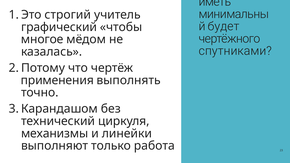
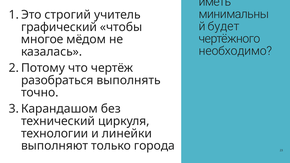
спутниками: спутниками -> необходимо (235, 51)
применения: применения -> разобраться (57, 80)
механизмы: механизмы -> технологии (55, 134)
работа: работа -> города (154, 146)
